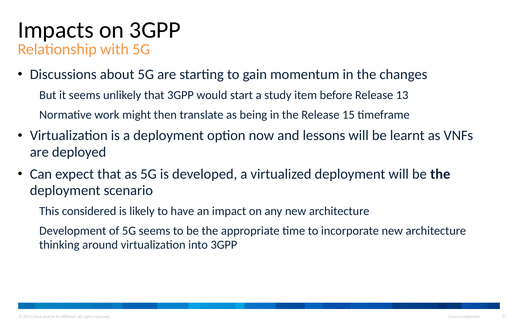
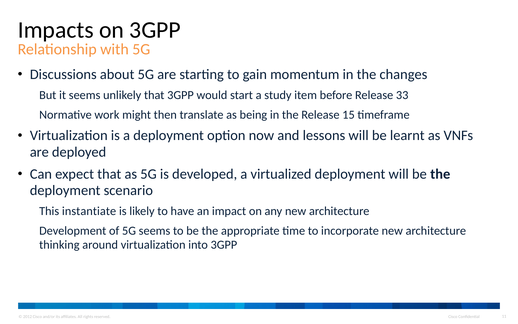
13: 13 -> 33 (402, 95)
considered: considered -> instantiate (89, 211)
